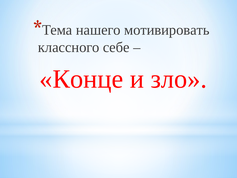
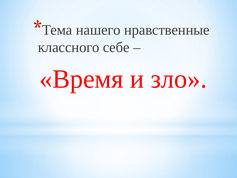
мотивировать: мотивировать -> нравственные (167, 30)
Конце: Конце -> Время (81, 79)
